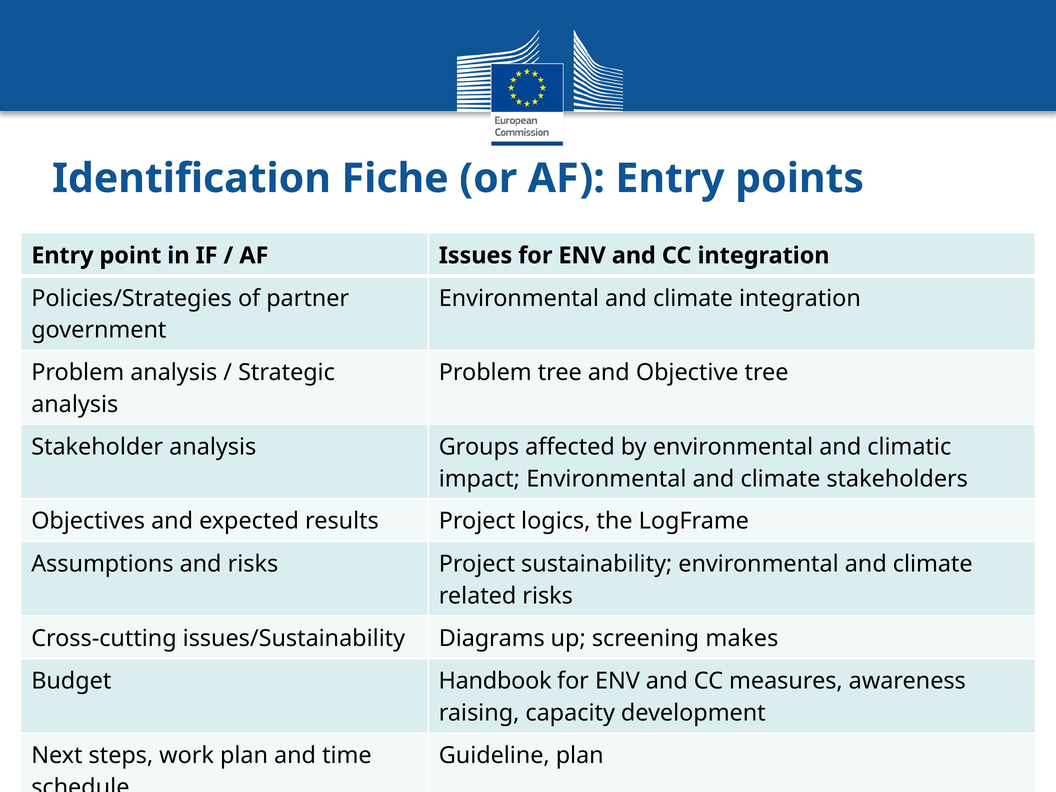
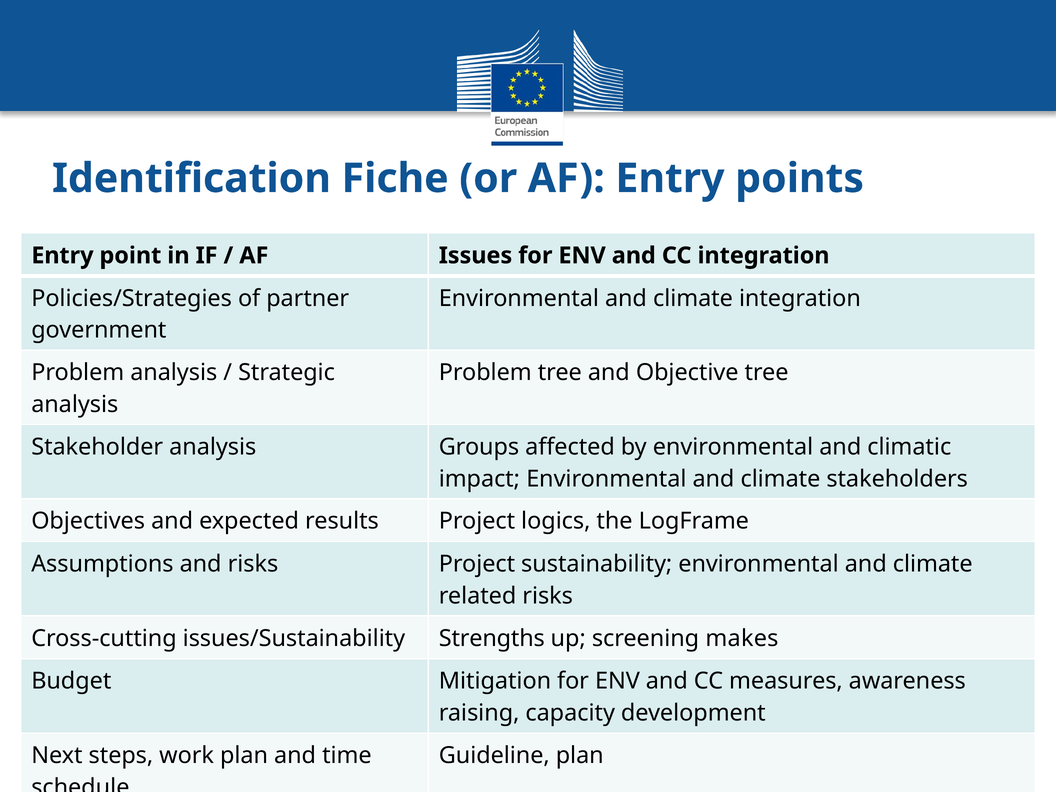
Diagrams: Diagrams -> Strengths (492, 638)
Handbook: Handbook -> Mitigation (495, 681)
